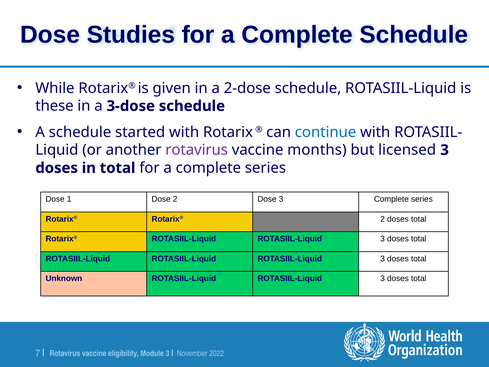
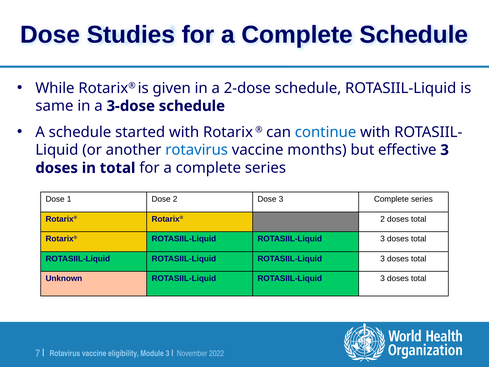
these: these -> same (54, 106)
rotavirus colour: purple -> blue (197, 150)
licensed: licensed -> effective (407, 150)
